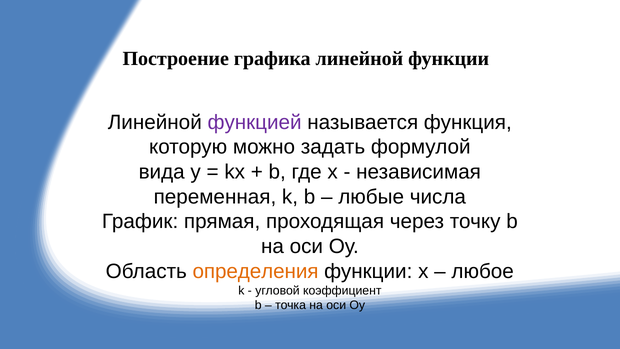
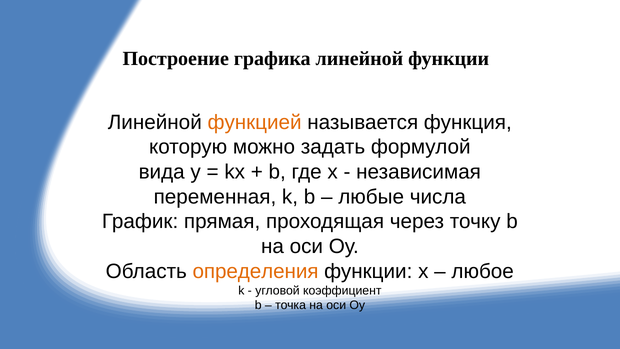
функцией colour: purple -> orange (255, 122)
